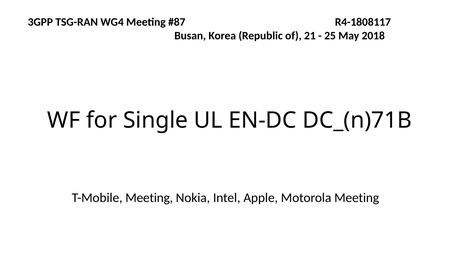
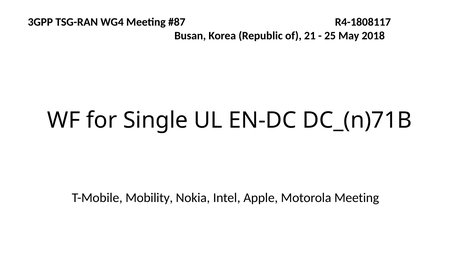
T-Mobile Meeting: Meeting -> Mobility (149, 198)
